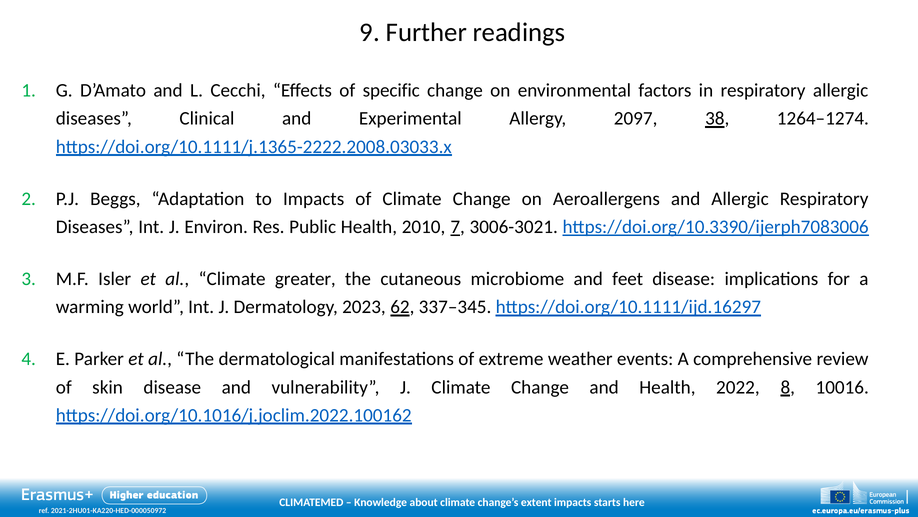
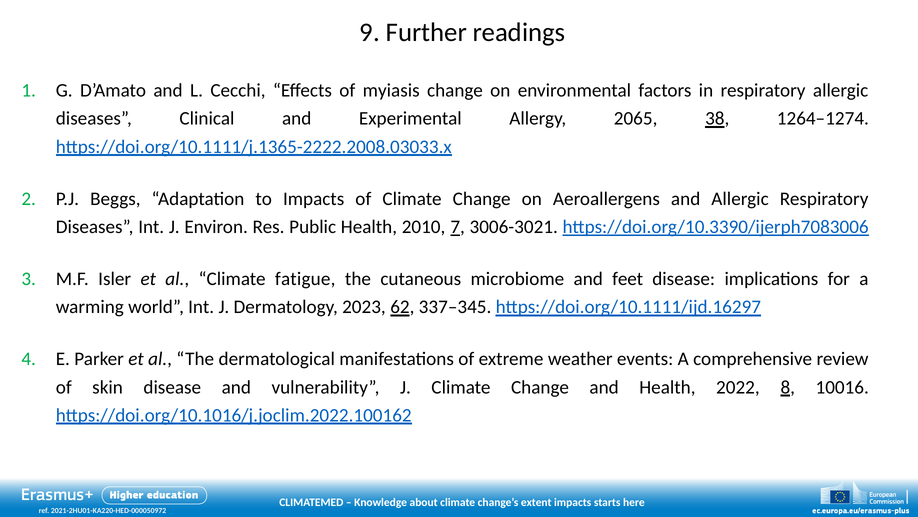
specific: specific -> myiasis (391, 90)
2097: 2097 -> 2065 (636, 119)
greater: greater -> fatigue (305, 279)
